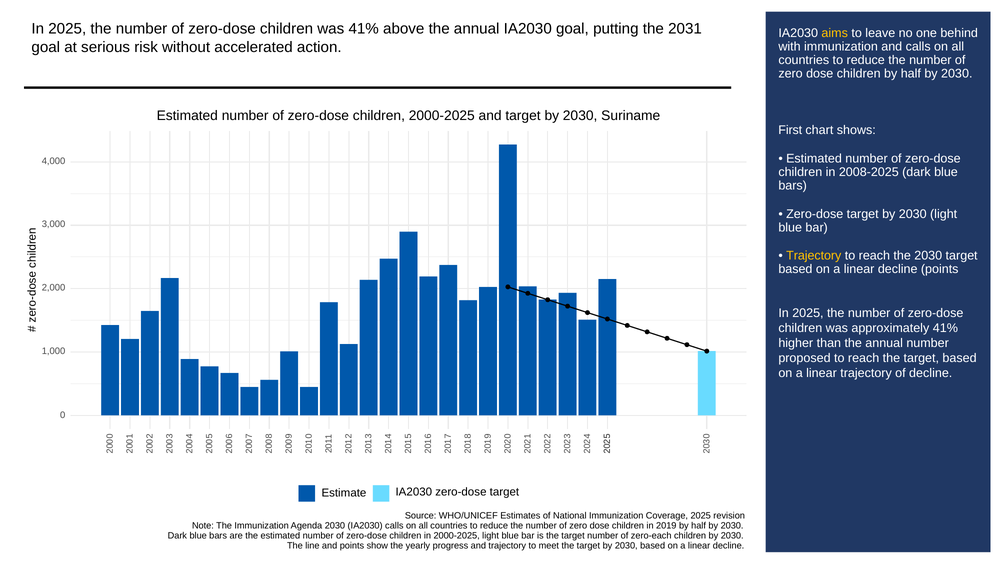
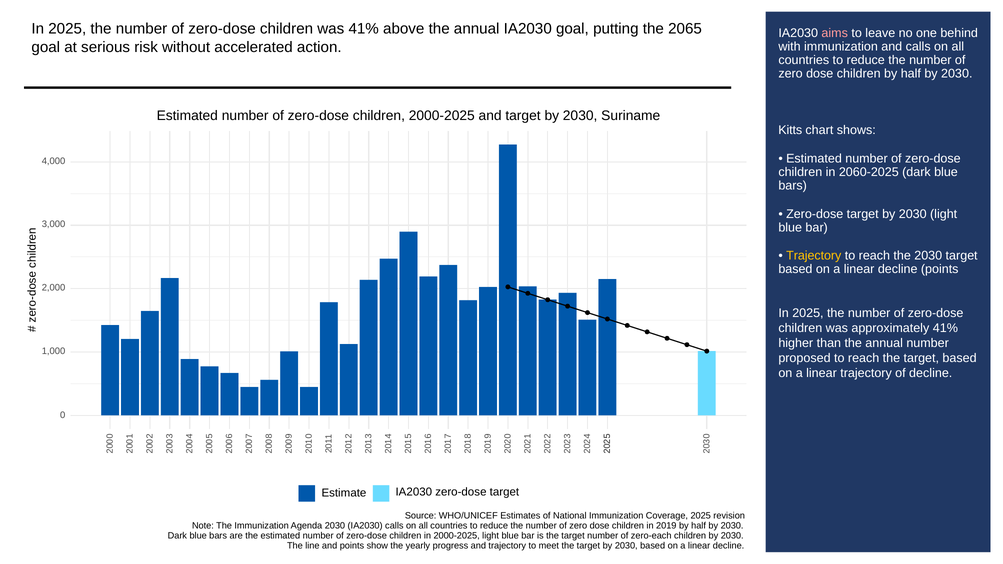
2031: 2031 -> 2065 (685, 29)
aims colour: yellow -> pink (835, 33)
First: First -> Kitts (790, 130)
2008-2025: 2008-2025 -> 2060-2025 (869, 172)
